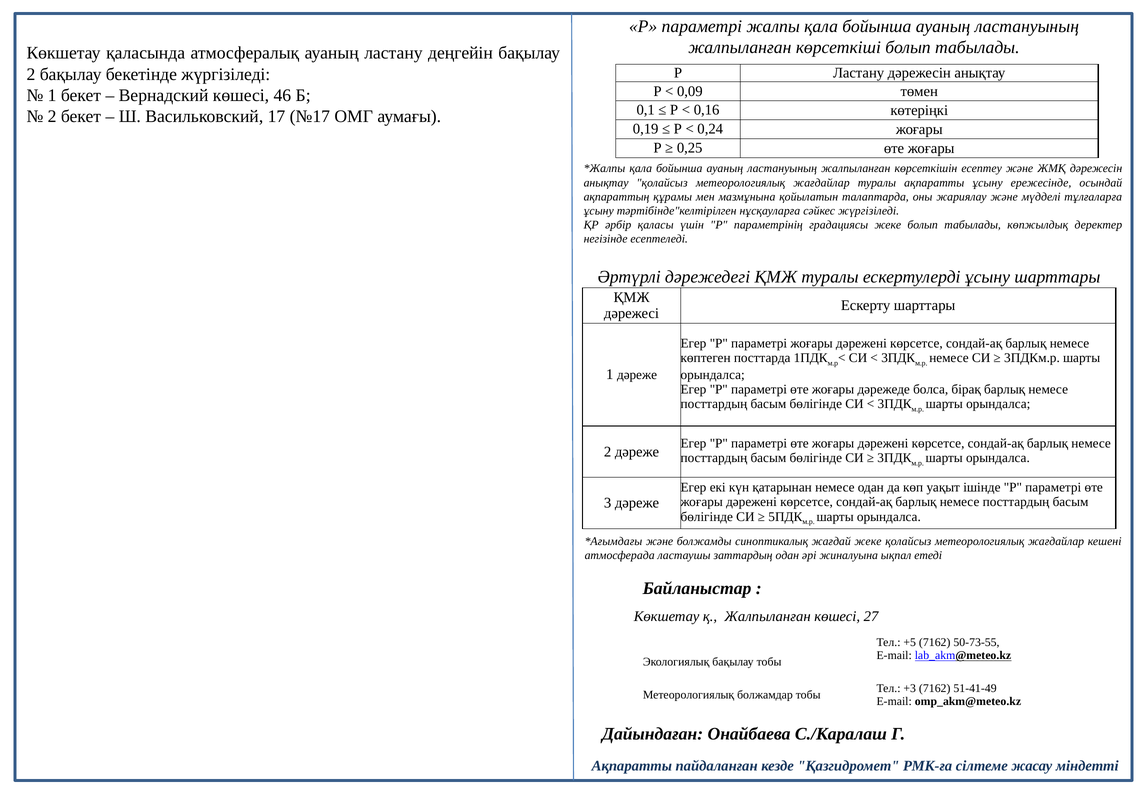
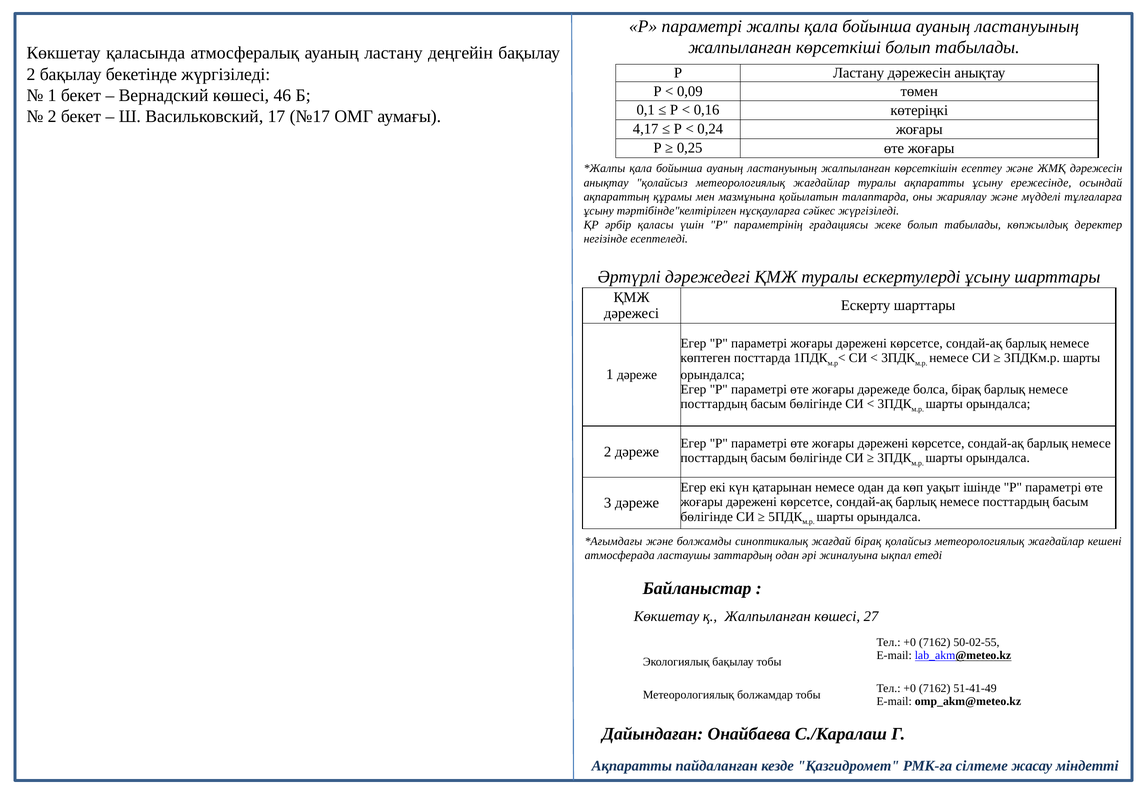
0,19: 0,19 -> 4,17 (646, 129)
жағдай жеке: жеке -> бірақ (868, 541)
+5: +5 -> +0 (910, 642)
50-73-55: 50-73-55 -> 50-02-55 (977, 642)
+3: +3 -> +0 (910, 688)
